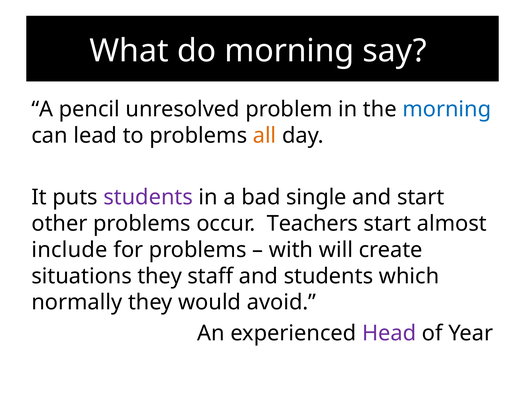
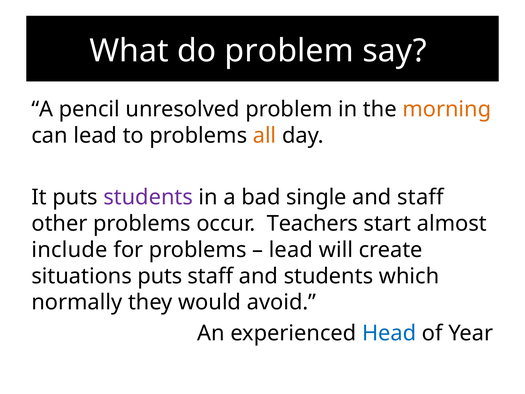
do morning: morning -> problem (289, 51)
morning colour: blue -> orange (447, 109)
and start: start -> staff (421, 197)
with: with -> lead (291, 250)
situations they: they -> puts (160, 276)
Head colour: purple -> blue (389, 333)
